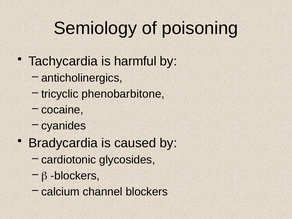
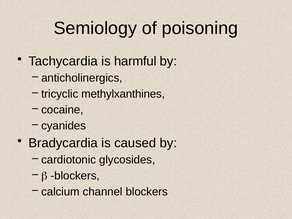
phenobarbitone: phenobarbitone -> methylxanthines (123, 94)
